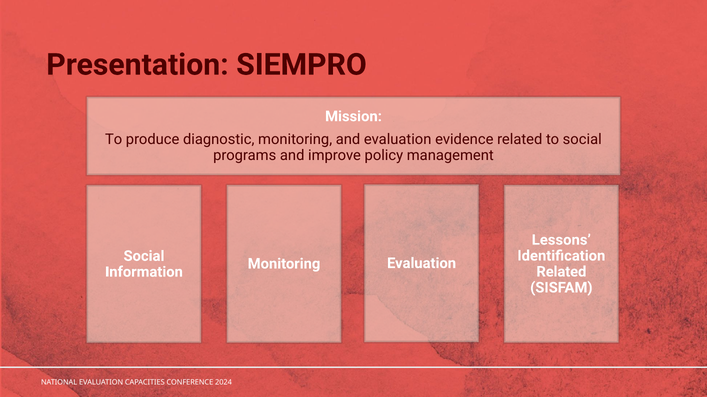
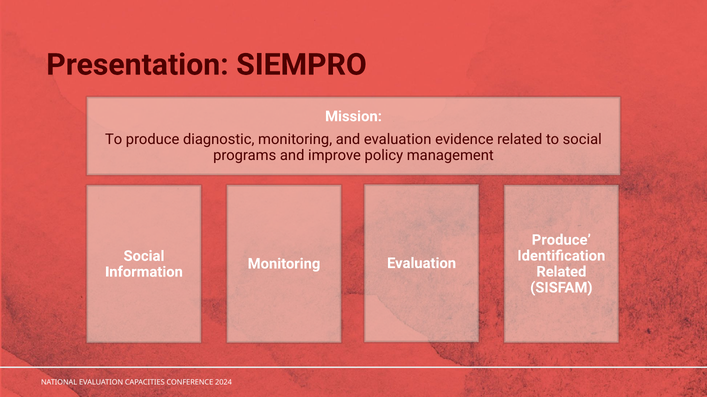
Lessons: Lessons -> Produce (561, 240)
